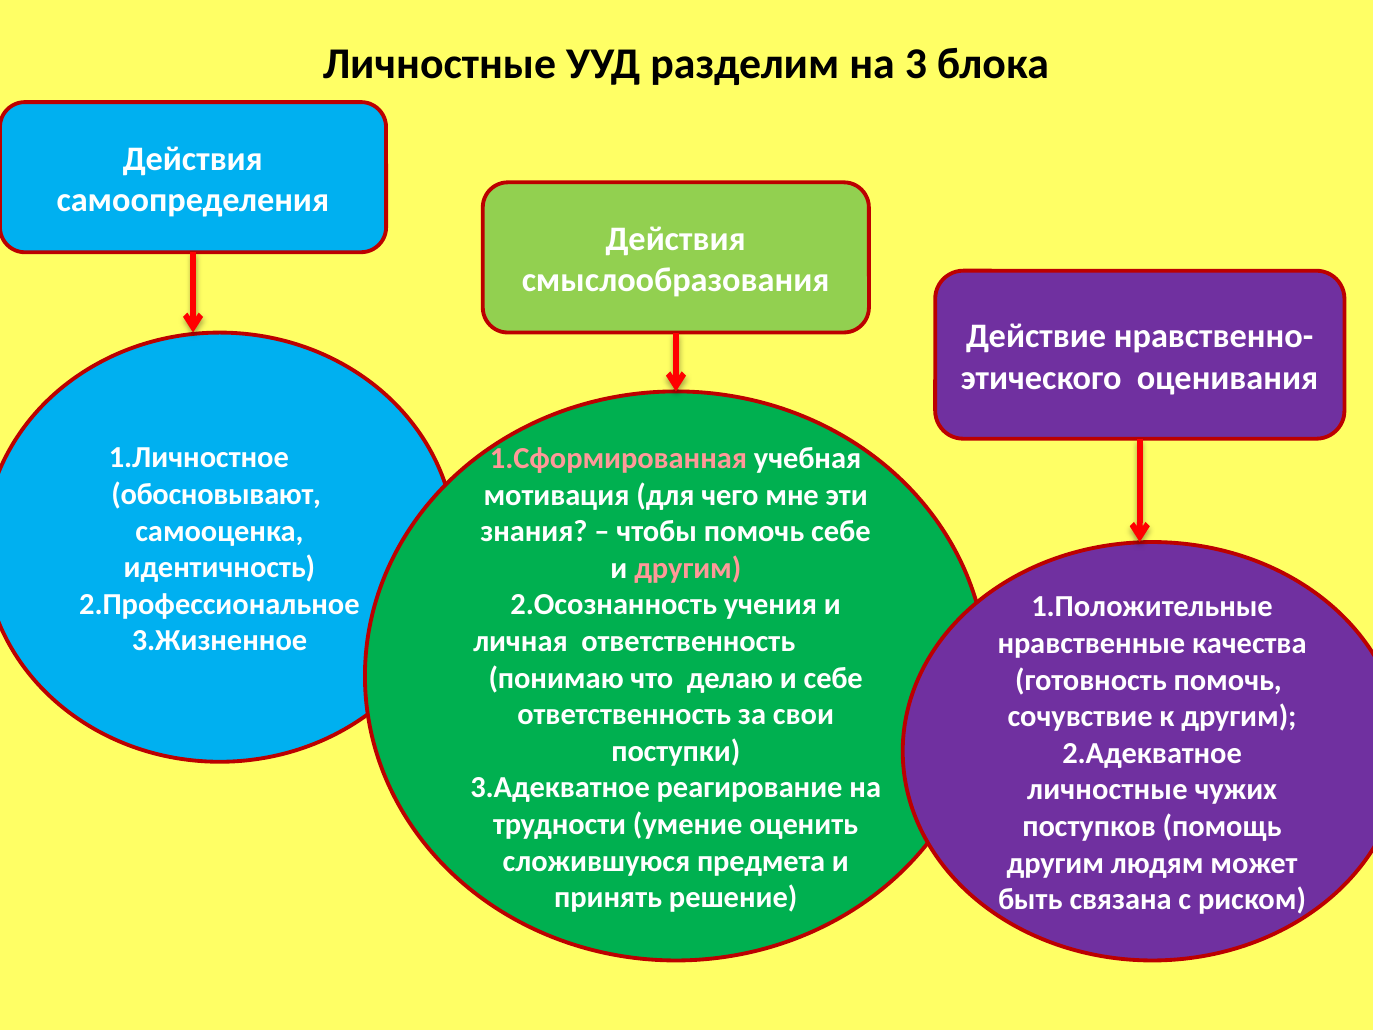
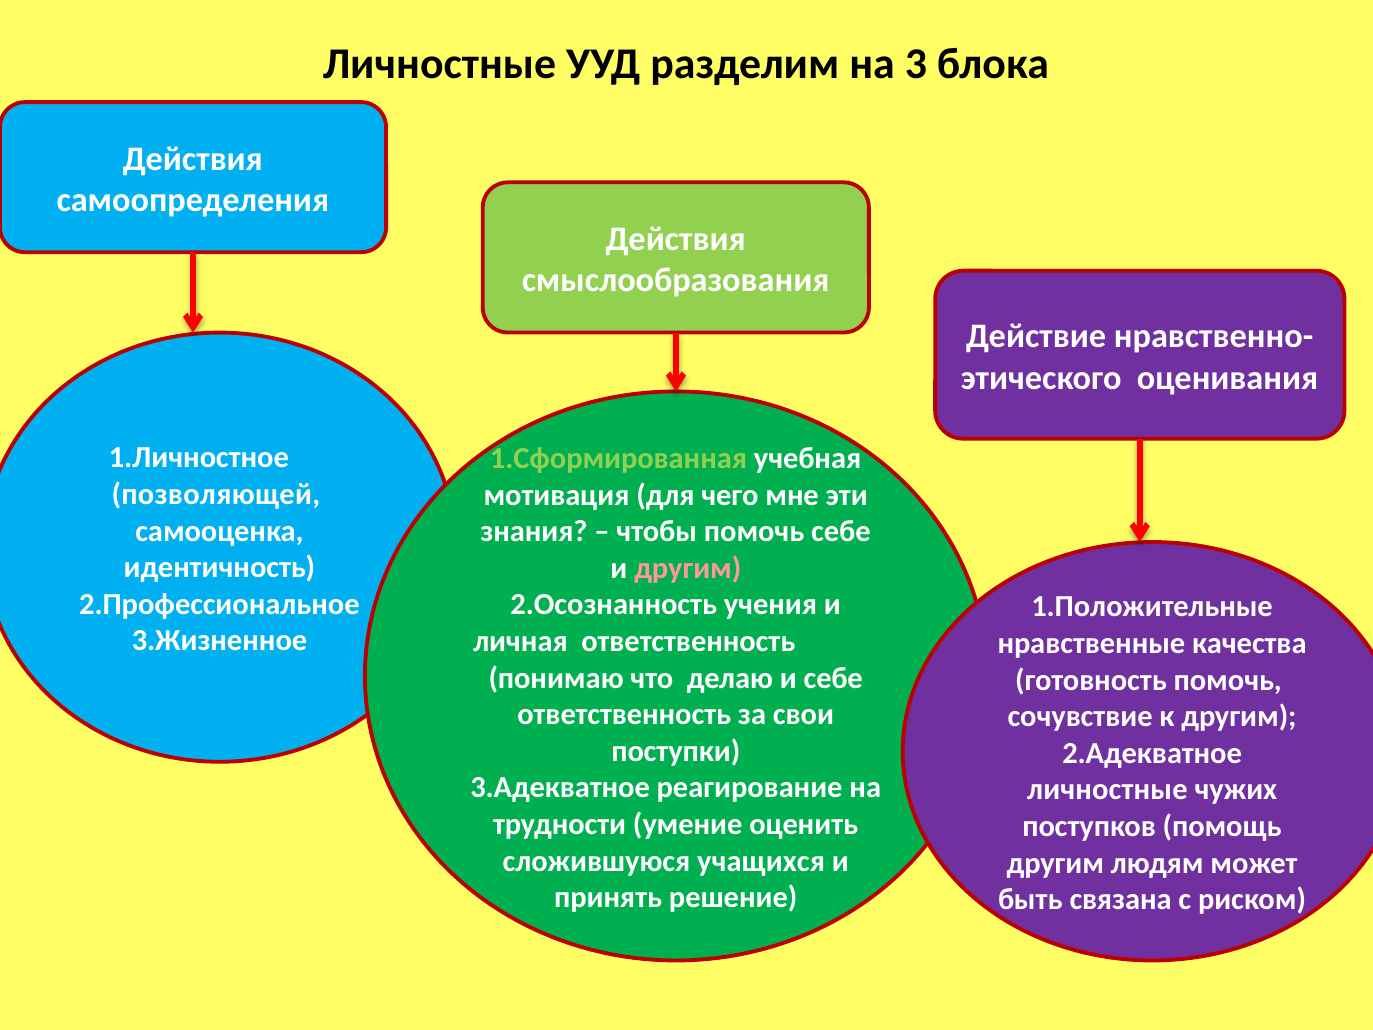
1.Сформированная colour: pink -> light green (618, 458)
обосновывают: обосновывают -> позволяющей (216, 494)
предмета: предмета -> учащихся (761, 861)
